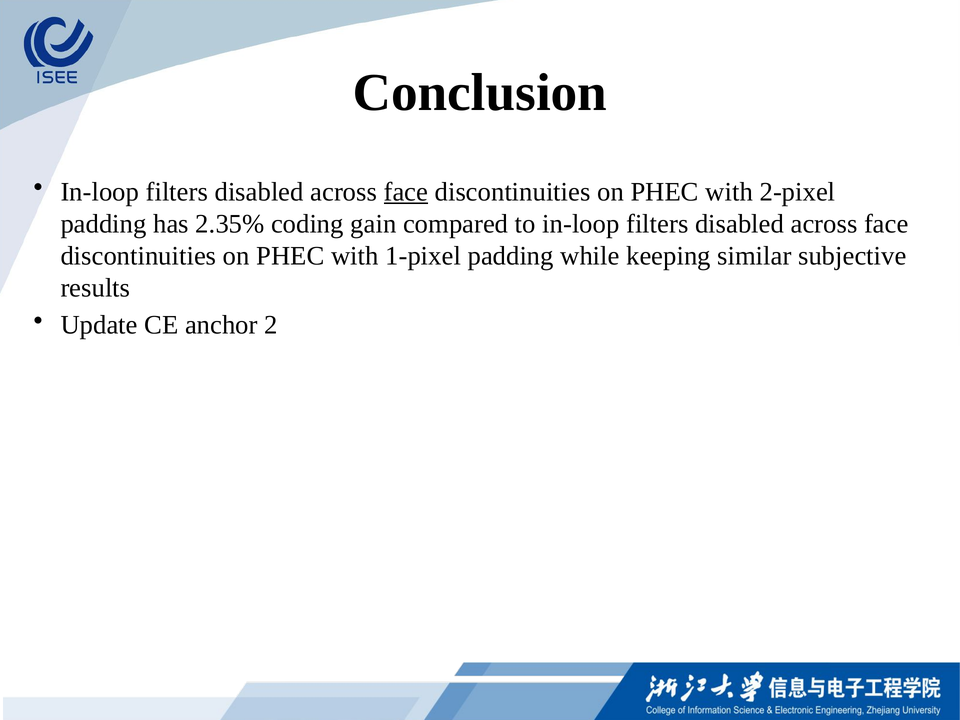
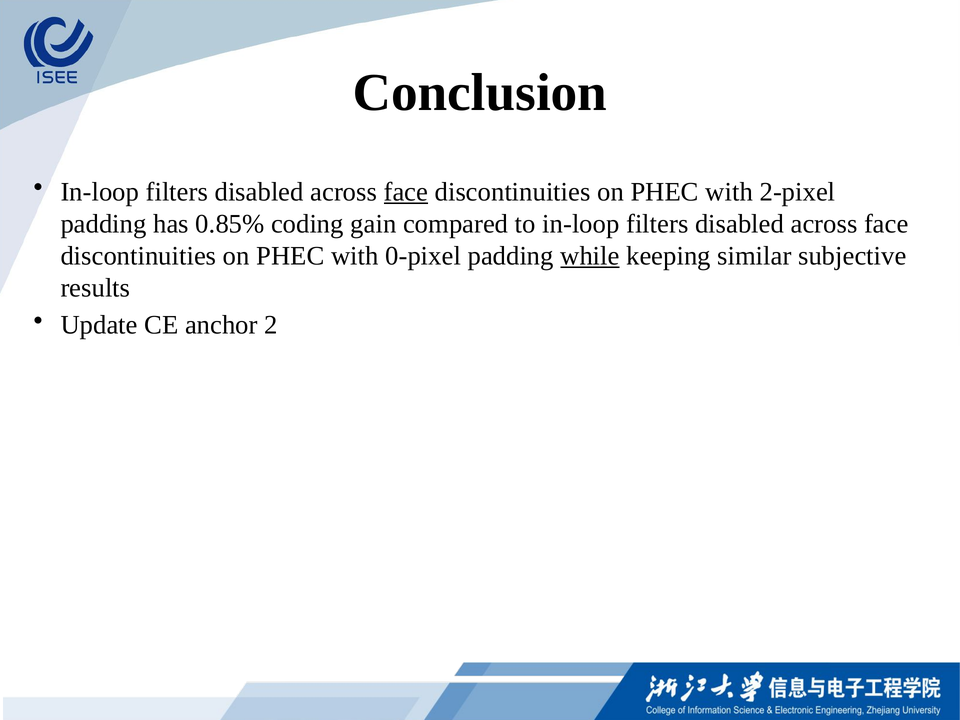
2.35%: 2.35% -> 0.85% (230, 224)
1-pixel: 1-pixel -> 0-pixel (423, 256)
while underline: none -> present (590, 256)
